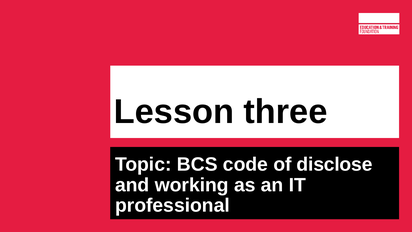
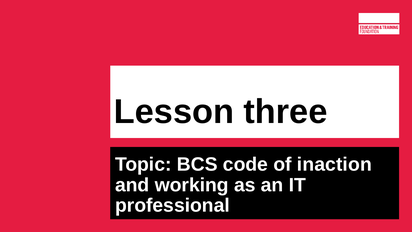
disclose: disclose -> inaction (334, 164)
